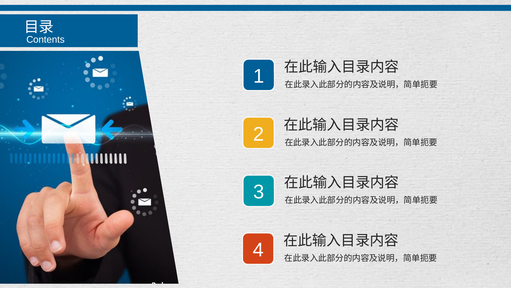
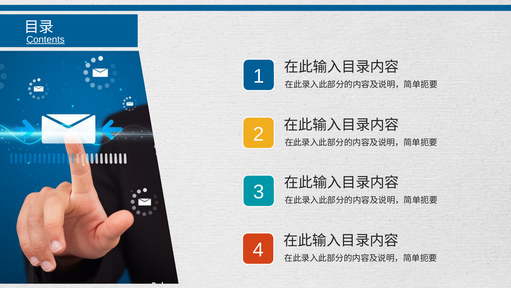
Contents underline: none -> present (45, 40)
